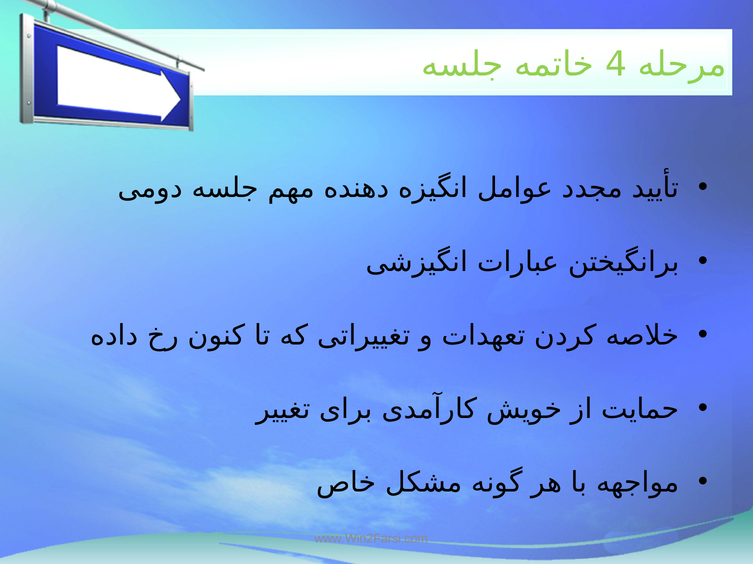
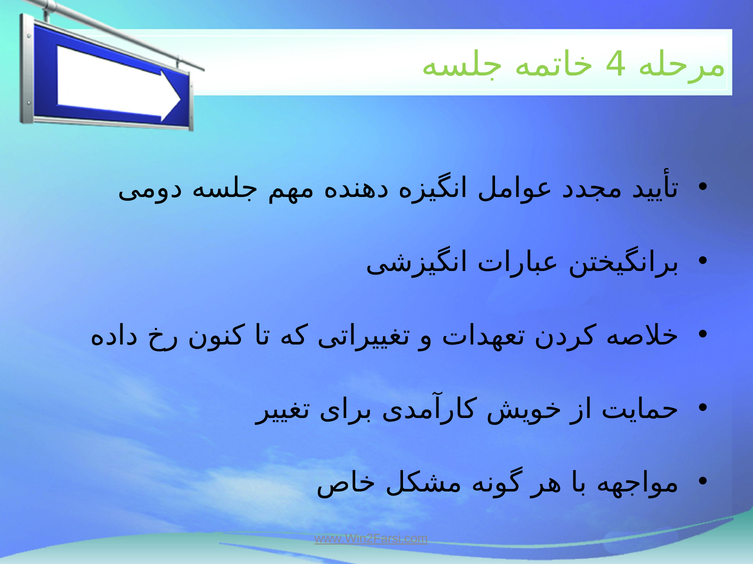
www.Win2Farsi.com underline: none -> present (371, 539)
